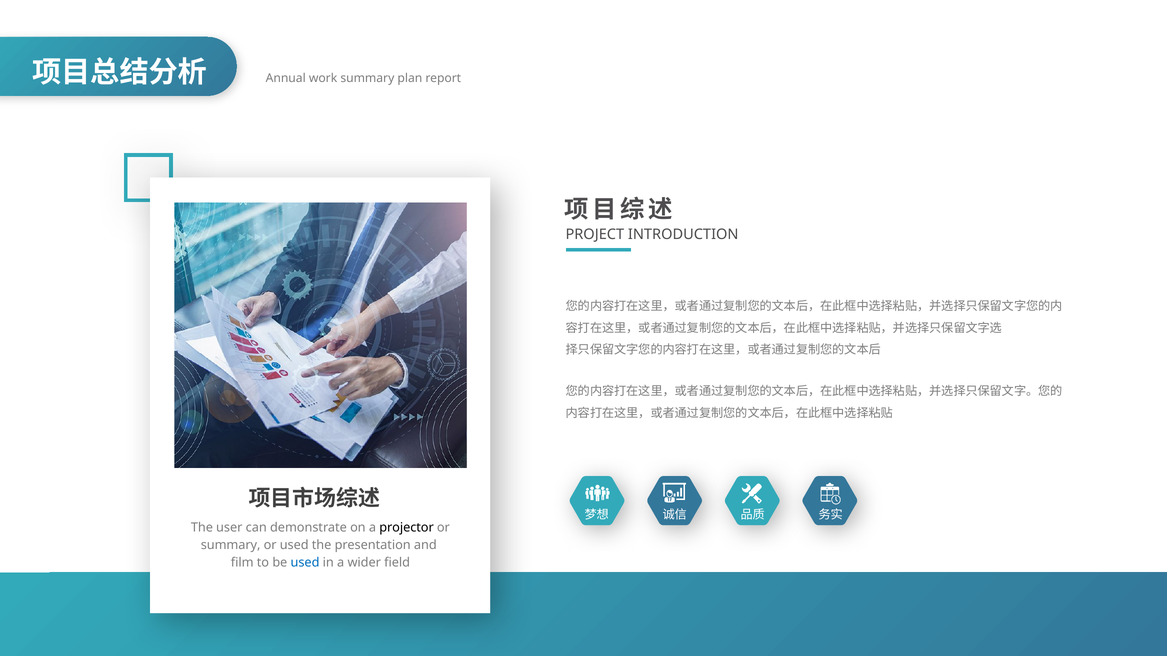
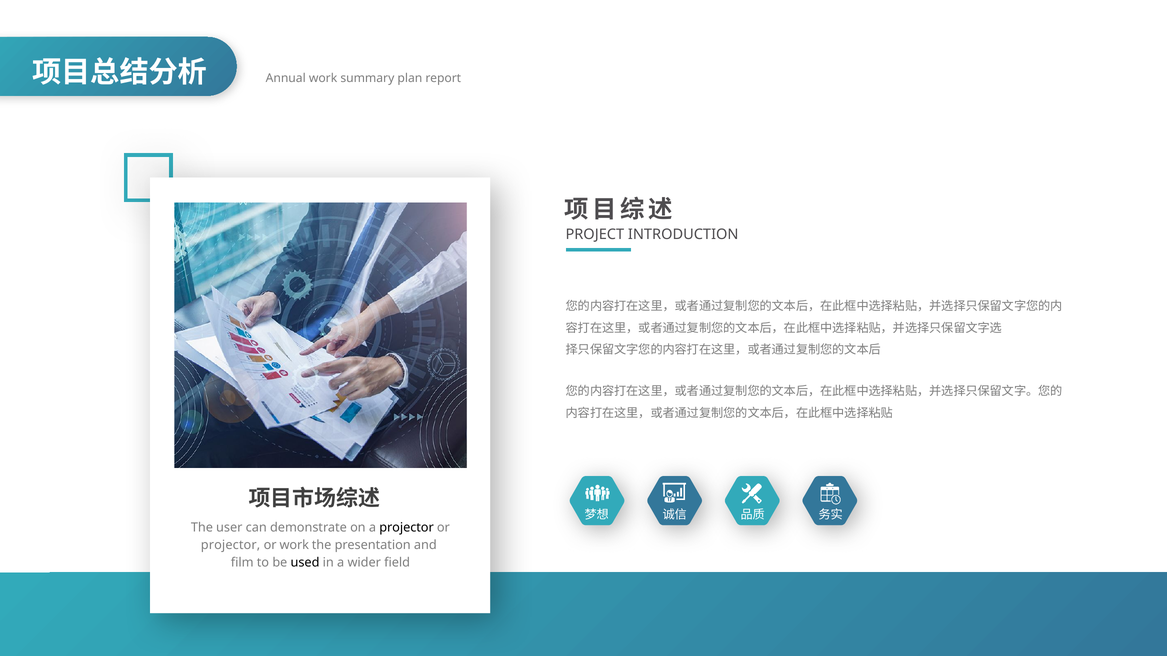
summary: summary -> projector (231, 545)
or used: used -> work (294, 545)
used colour: blue -> black (305, 563)
